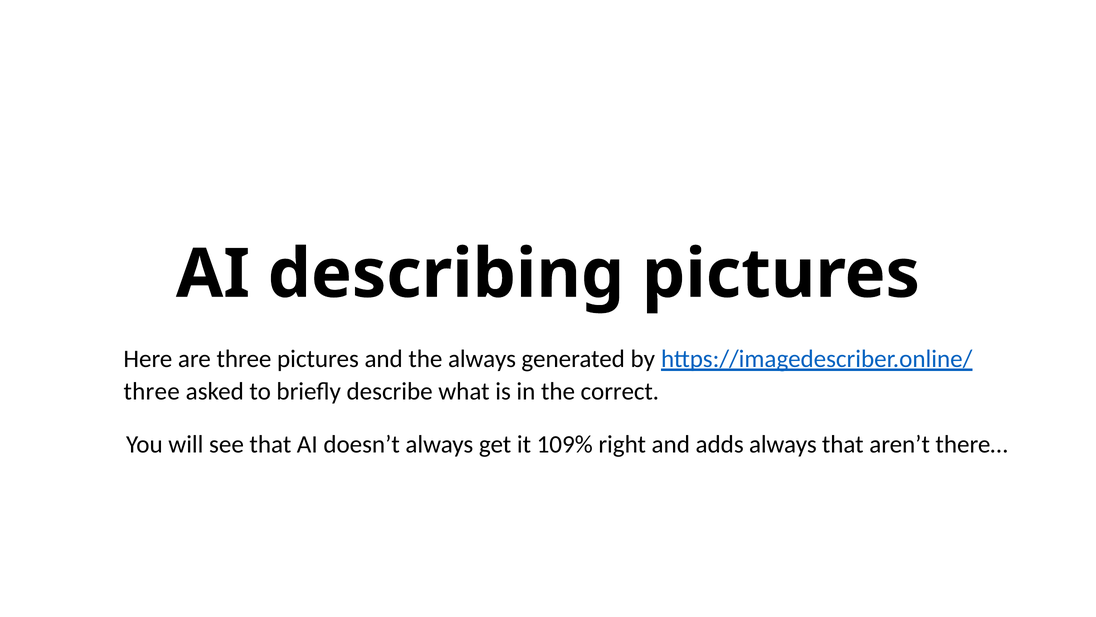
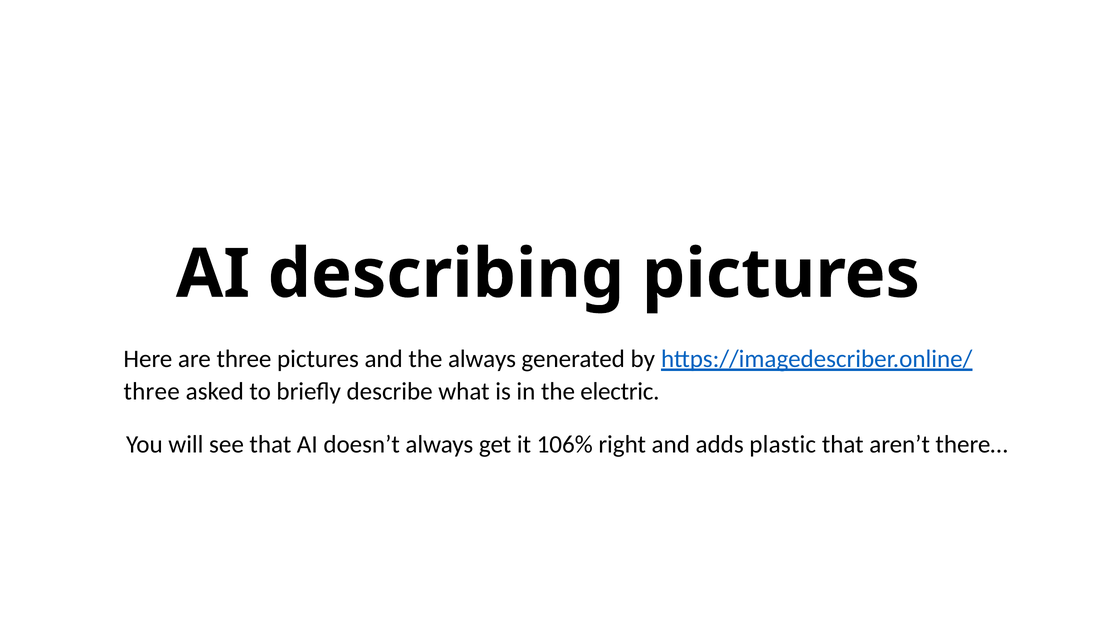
correct: correct -> electric (620, 391)
109%: 109% -> 106% (565, 444)
adds always: always -> plastic (783, 444)
